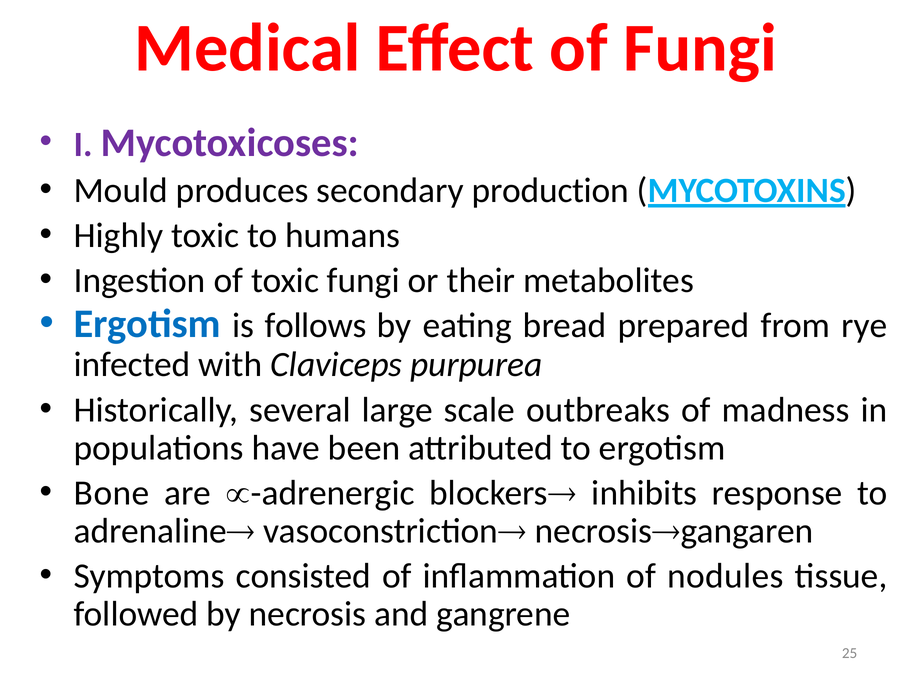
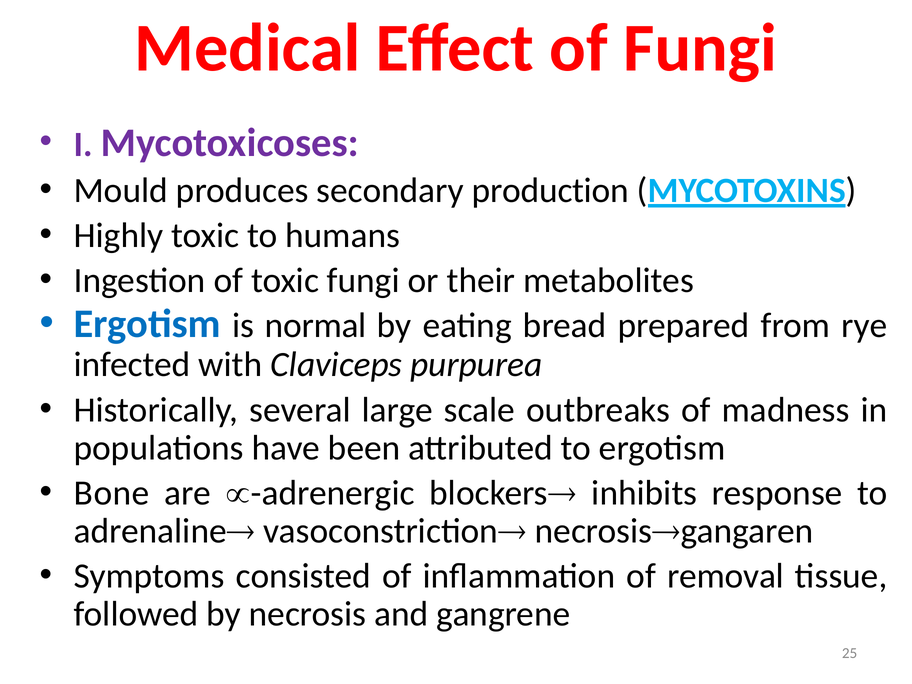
follows: follows -> normal (316, 326)
nodules: nodules -> removal (725, 576)
